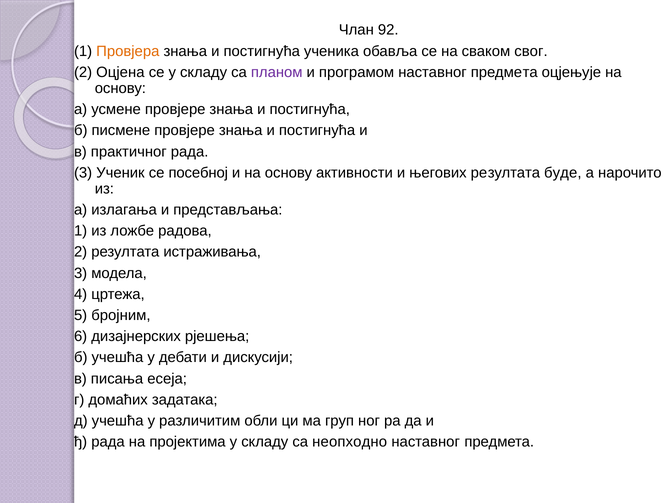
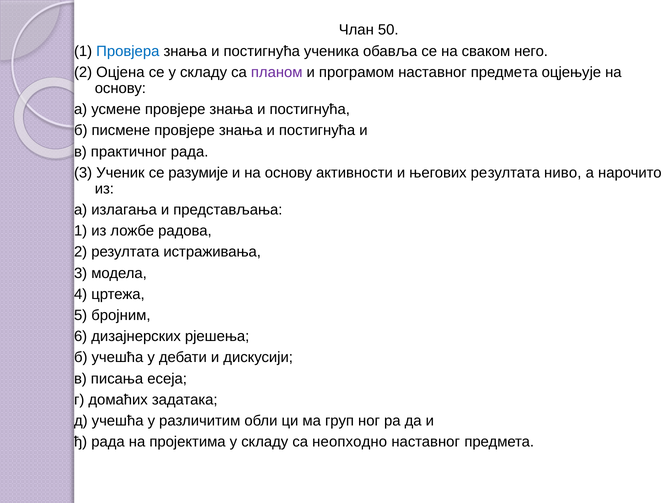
92: 92 -> 50 (388, 30)
Провјера colour: orange -> blue (128, 51)
свог: свог -> него (531, 51)
посебној: посебној -> разумије (198, 173)
буде: буде -> ниво (563, 173)
